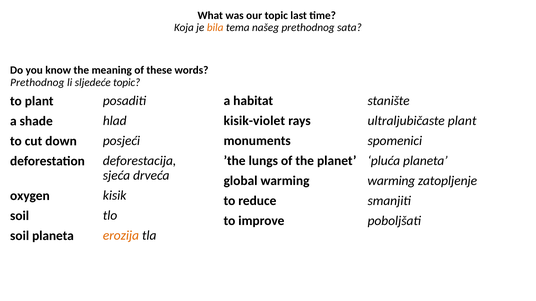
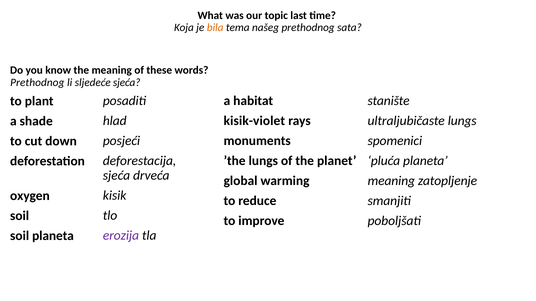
sljedeće topic: topic -> sjeća (127, 82)
ultraljubičaste plant: plant -> lungs (462, 121)
warming: warming -> meaning (391, 181)
erozija colour: orange -> purple (121, 236)
